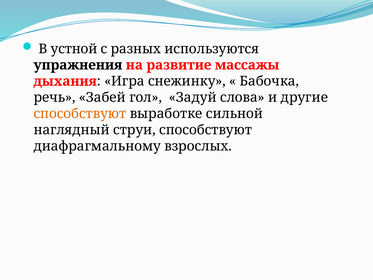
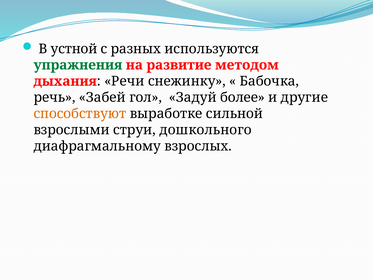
упражнения colour: black -> green (78, 65)
массажы: массажы -> методом (247, 65)
Игра: Игра -> Речи (124, 81)
слова: слова -> более (242, 97)
наглядный: наглядный -> взрослыми (72, 130)
струи способствуют: способствуют -> дошкольного (205, 130)
